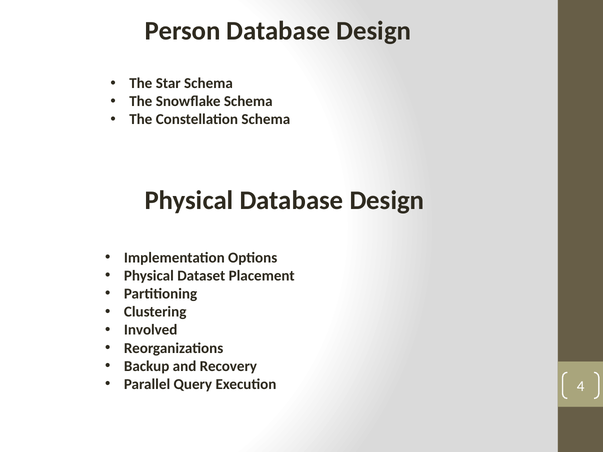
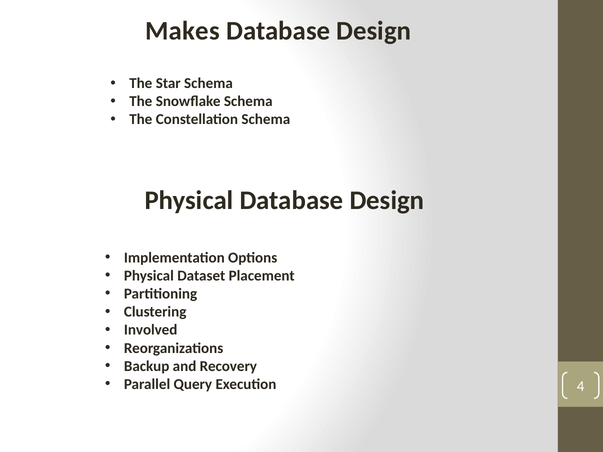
Person: Person -> Makes (182, 31)
